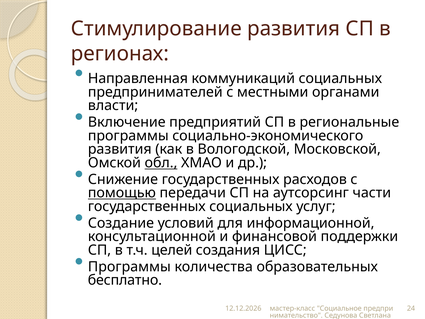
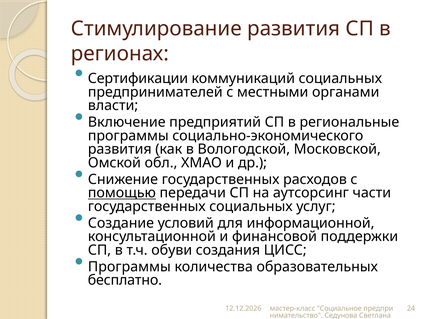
Направленная: Направленная -> Сертификации (138, 78)
обл underline: present -> none (161, 163)
целей: целей -> обуви (172, 250)
